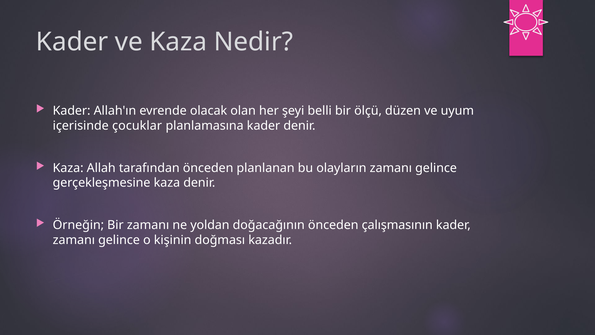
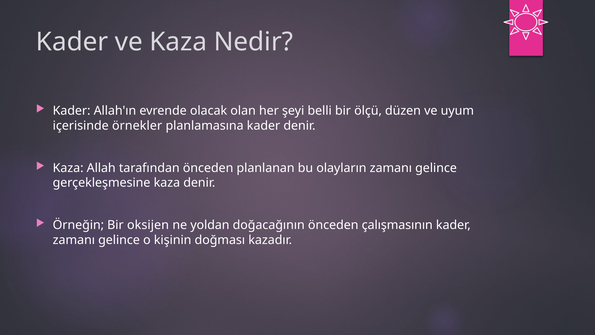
çocuklar: çocuklar -> örnekler (137, 126)
Bir zamanı: zamanı -> oksijen (148, 225)
